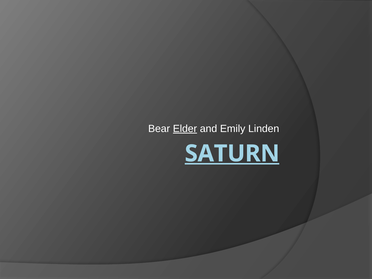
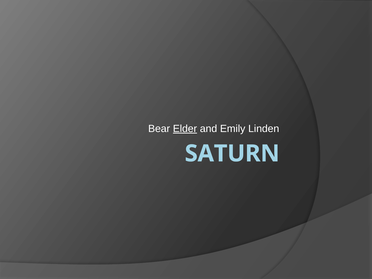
SATURN underline: present -> none (232, 154)
